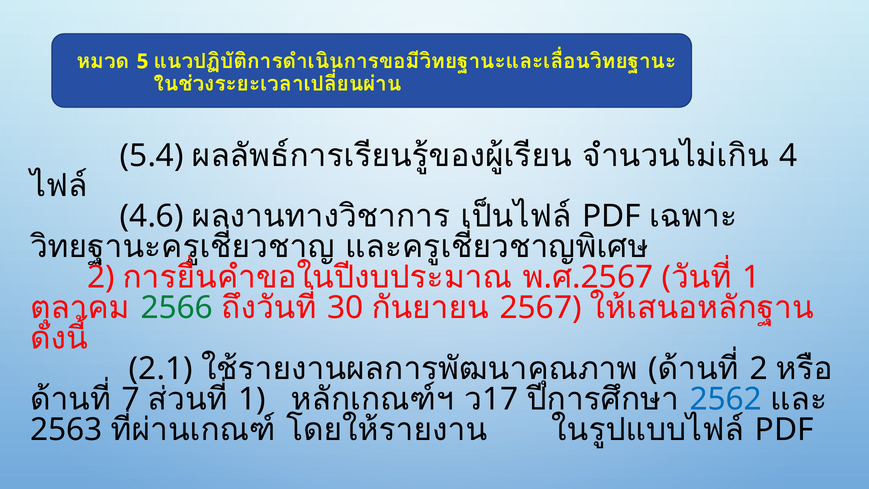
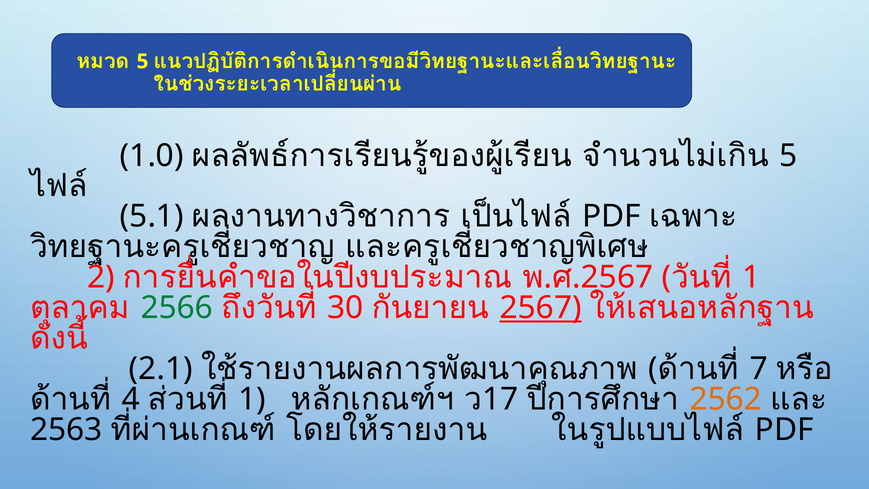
5.4: 5.4 -> 1.0 (152, 156)
4: 4 -> 5 (788, 156)
4.6: 4.6 -> 5.1 (152, 216)
2567 underline: none -> present (541, 308)
2: 2 -> 7 (759, 369)
7: 7 -> 4 (131, 399)
2562 colour: blue -> orange (726, 399)
